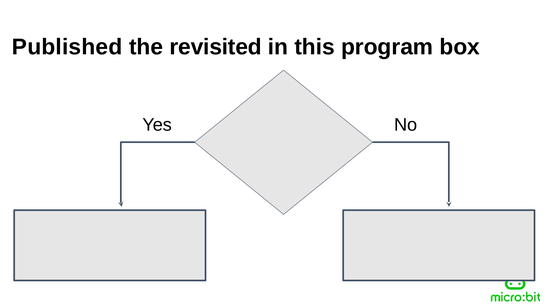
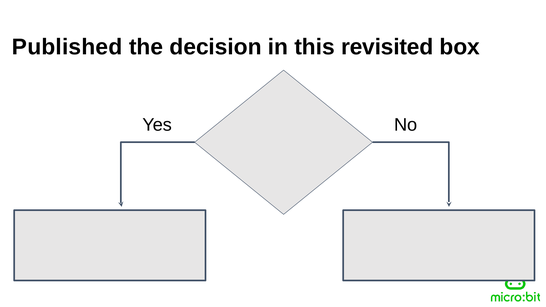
revisited: revisited -> decision (216, 47)
program: program -> revisited (387, 47)
